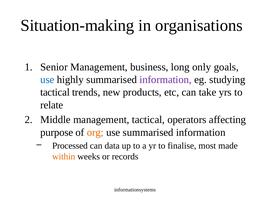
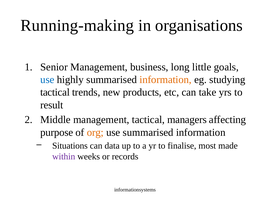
Situation-making: Situation-making -> Running-making (77, 25)
only: only -> little (202, 67)
information colour: purple -> orange (166, 79)
relate: relate -> result (52, 105)
operators: operators -> managers (187, 119)
Processed: Processed -> Situations (70, 145)
within colour: orange -> purple (64, 156)
